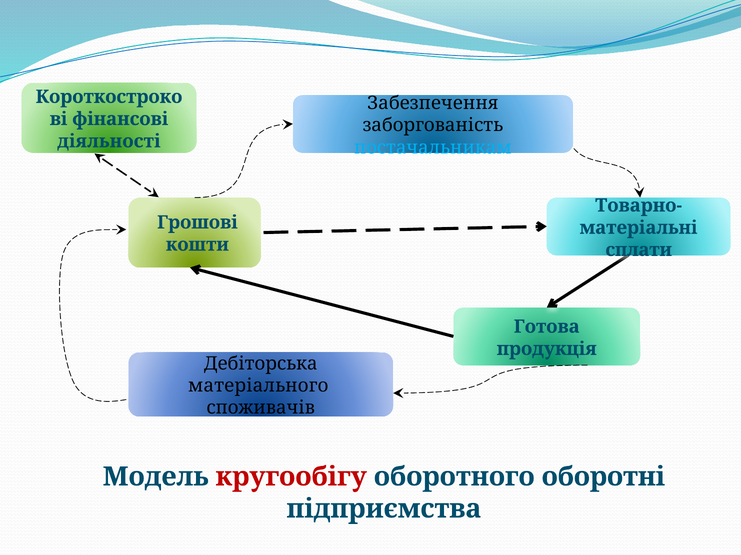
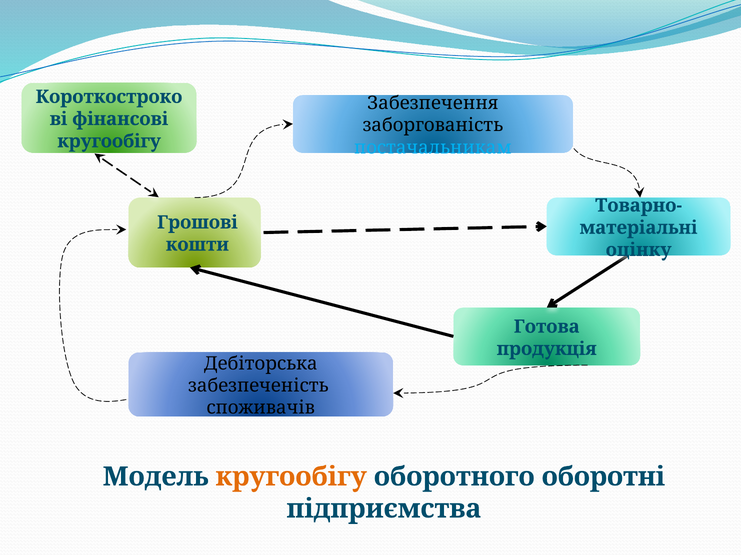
діяльності: діяльності -> кругообігу (109, 141)
сплати: сплати -> оцінку (639, 250)
матеріального: матеріального -> забезпеченість (258, 386)
кругообігу colour: red -> orange (291, 477)
